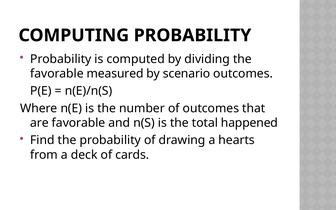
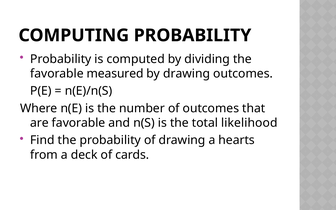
by scenario: scenario -> drawing (187, 74)
happened: happened -> likelihood (249, 123)
